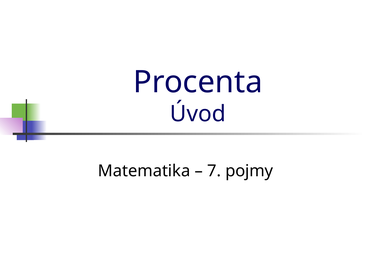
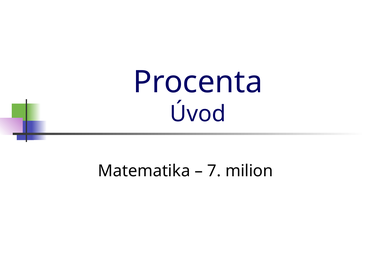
pojmy: pojmy -> milion (249, 171)
